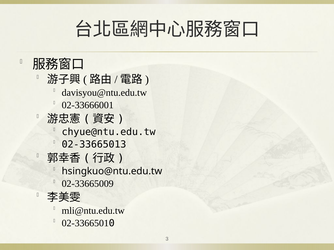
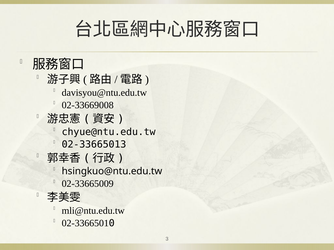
02-33666001: 02-33666001 -> 02-33669008 (88, 105)
